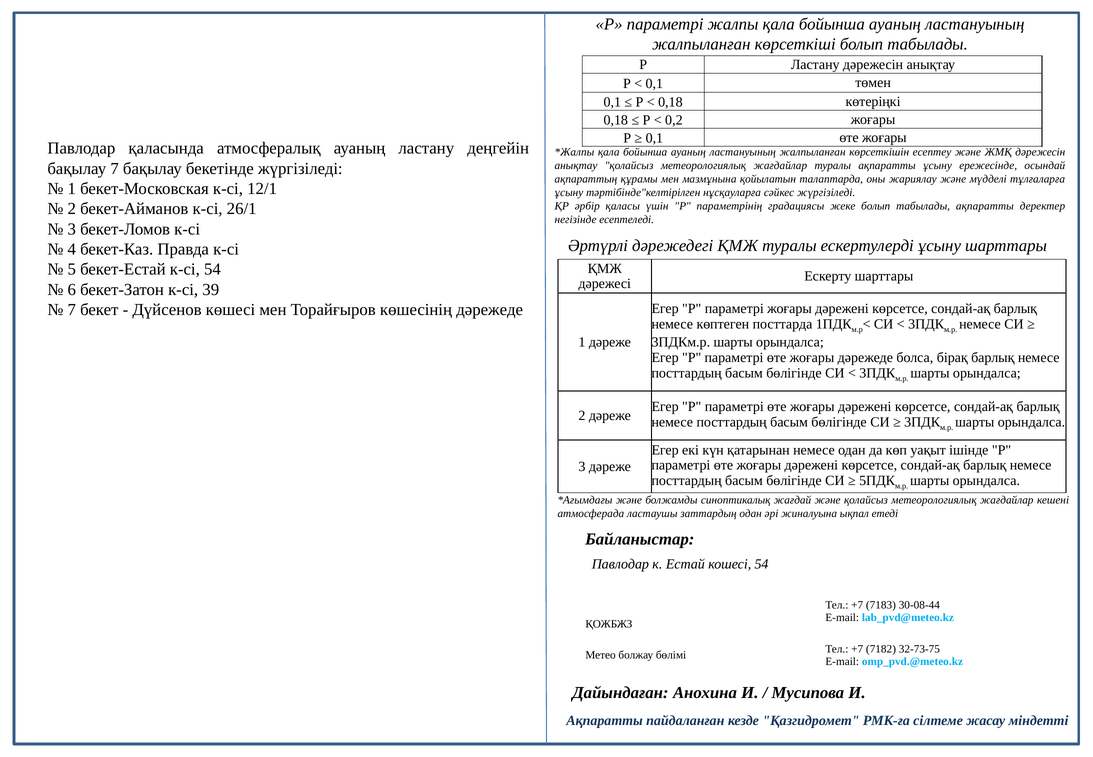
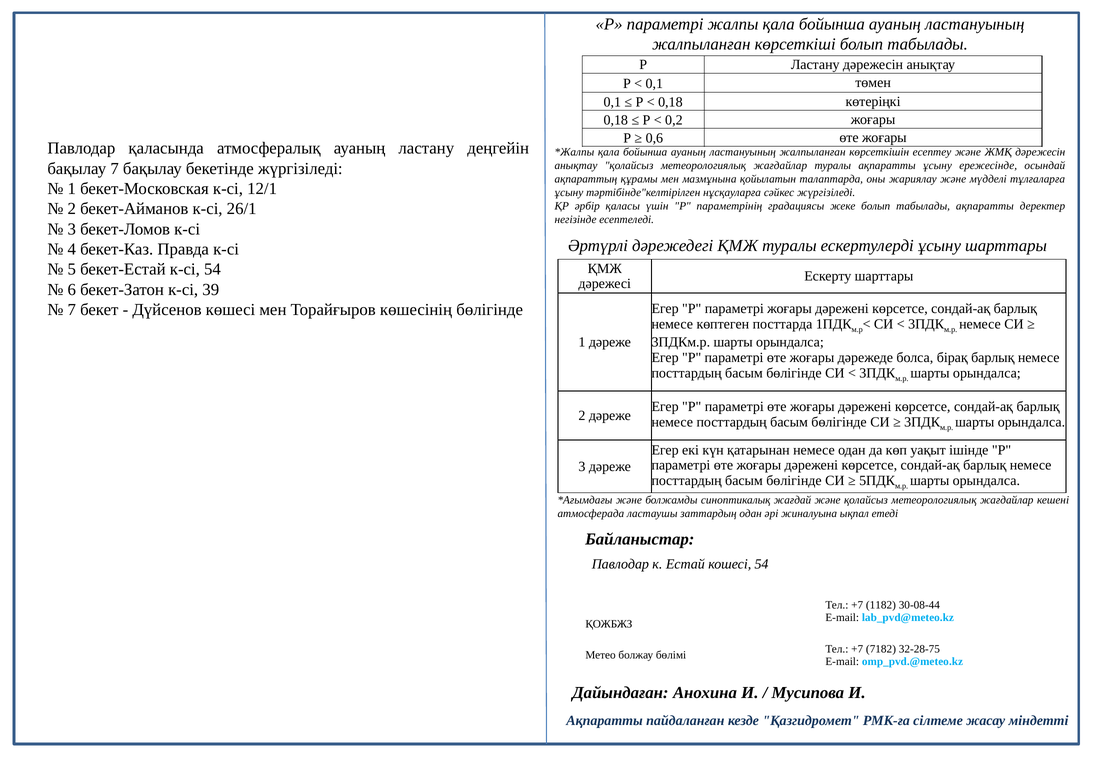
0,1: 0,1 -> 0,6 (654, 138)
көшесінің дәрежеде: дәрежеде -> бөлігінде (490, 310)
7183: 7183 -> 1182 (881, 605)
32-73-75: 32-73-75 -> 32-28-75 (919, 649)
